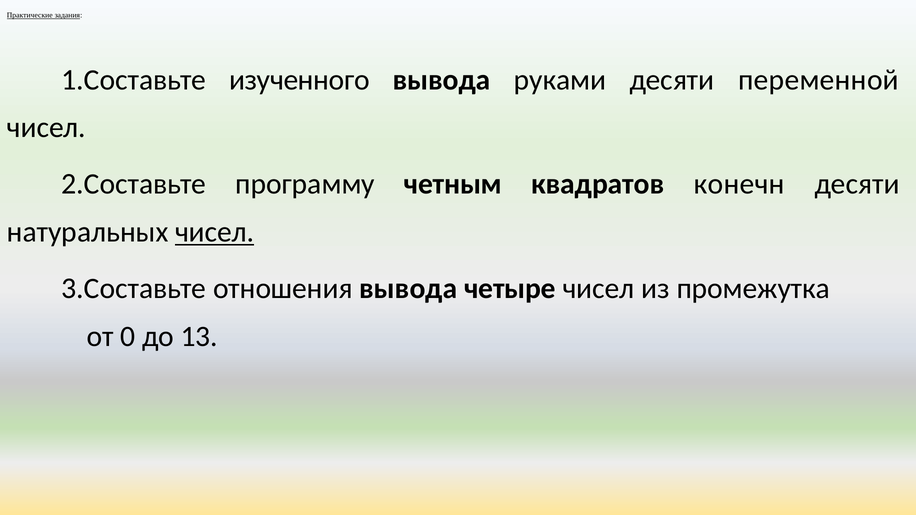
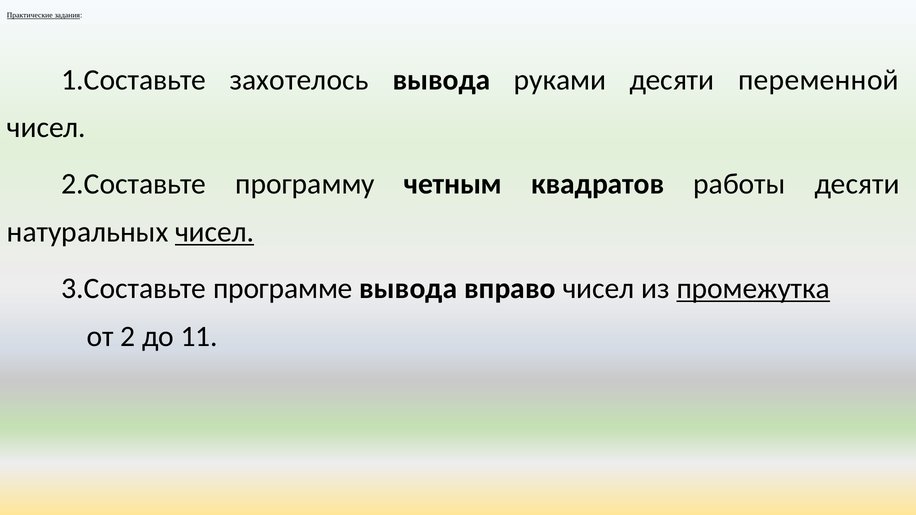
изученного: изученного -> захотелось (299, 80)
конечн: конечн -> работы (739, 184)
отношения: отношения -> программе (283, 289)
четыре: четыре -> вправо (510, 289)
промежутка underline: none -> present (753, 289)
0: 0 -> 2 (128, 337)
13: 13 -> 11 (199, 337)
